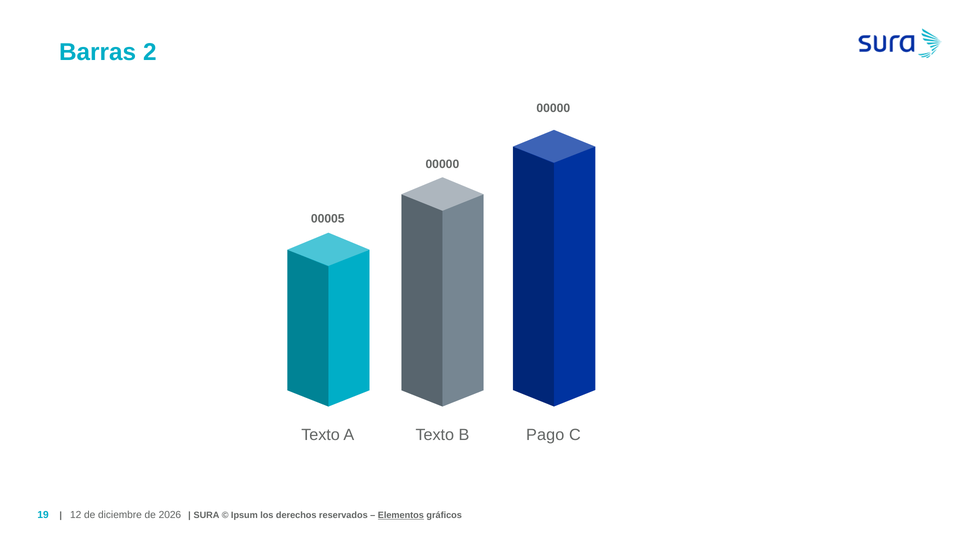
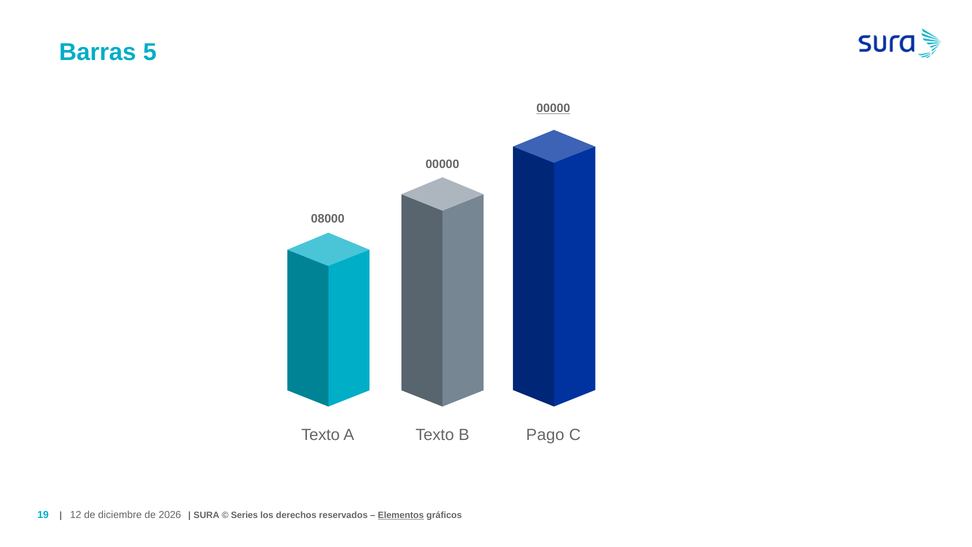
2: 2 -> 5 (150, 52)
00000 underline: none -> present (553, 108)
00005: 00005 -> 08000 (328, 219)
Ipsum: Ipsum -> Series (244, 515)
